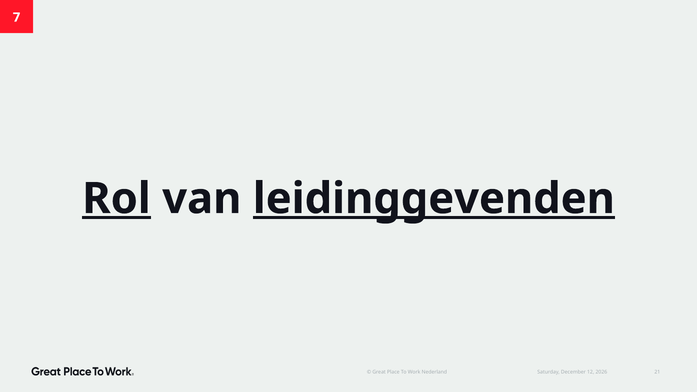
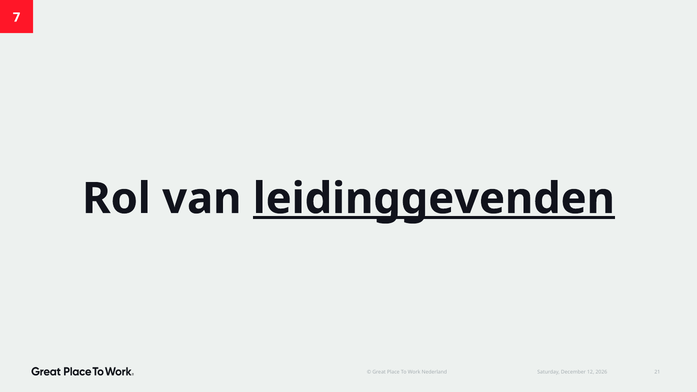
Rol underline: present -> none (116, 199)
